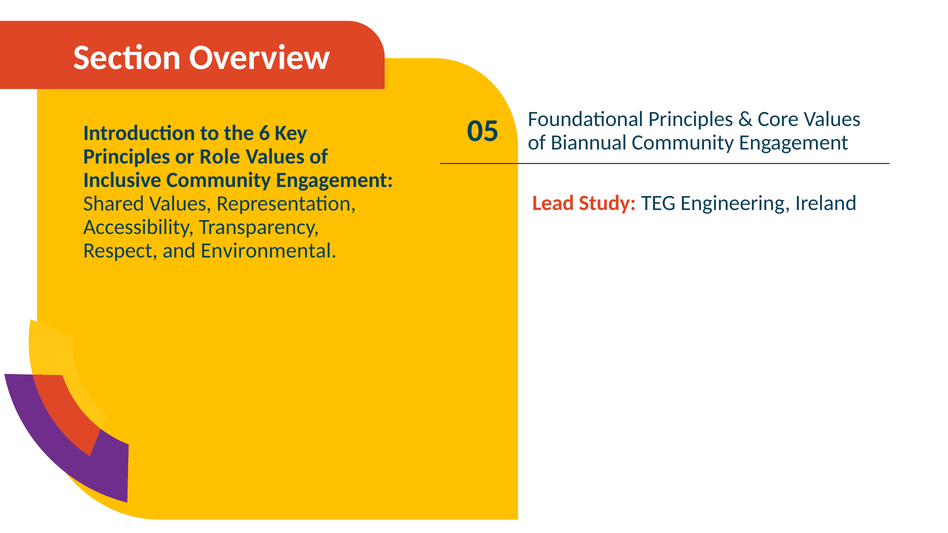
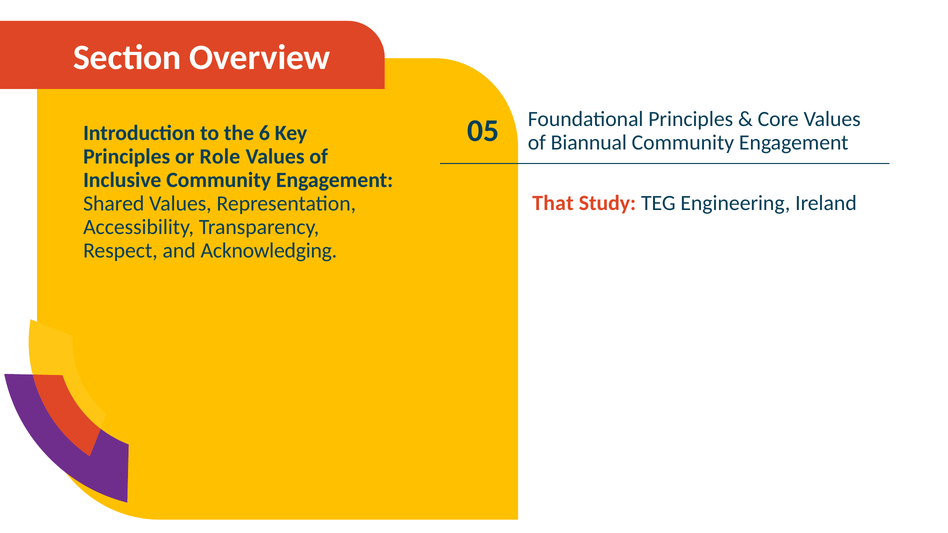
Lead: Lead -> That (553, 203)
Environmental: Environmental -> Acknowledging (269, 250)
